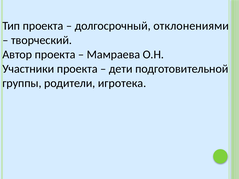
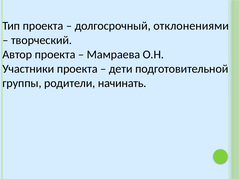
игротека: игротека -> начинать (122, 83)
